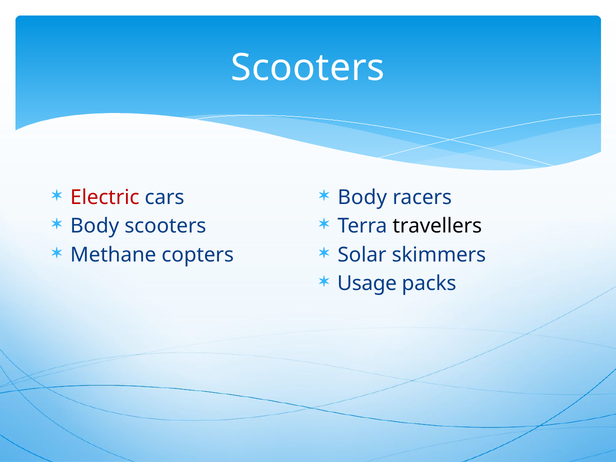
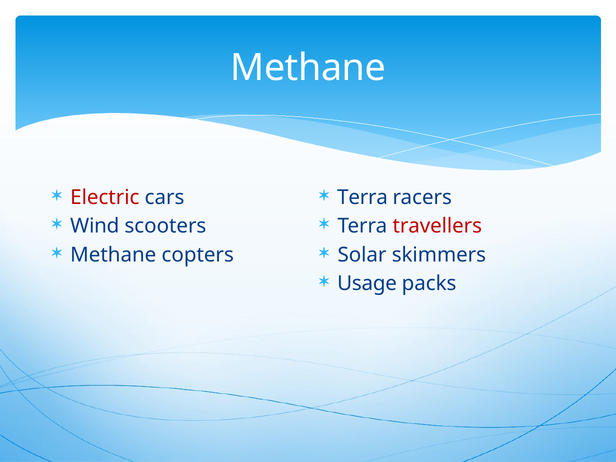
Scooters: Scooters -> Methane (308, 68)
Body: Body -> Terra (363, 197)
Body: Body -> Wind (95, 226)
travellers colour: black -> red (437, 226)
